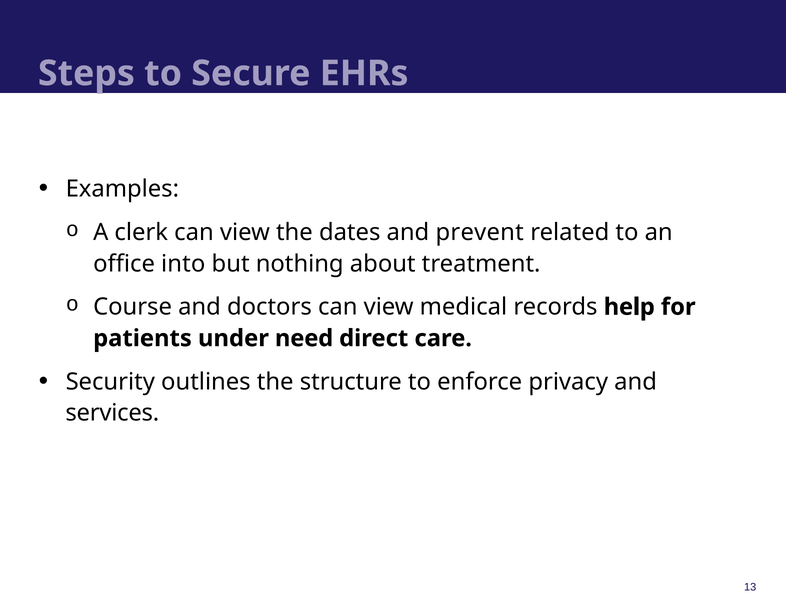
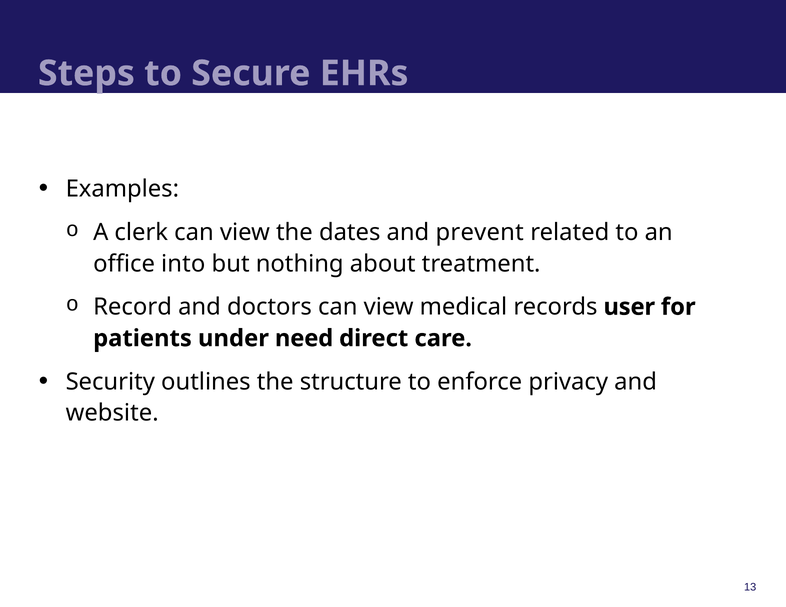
Course: Course -> Record (133, 307)
help: help -> user (629, 307)
services: services -> website (112, 413)
